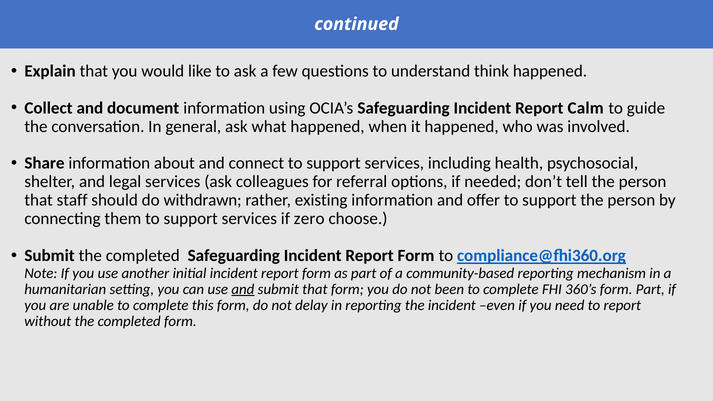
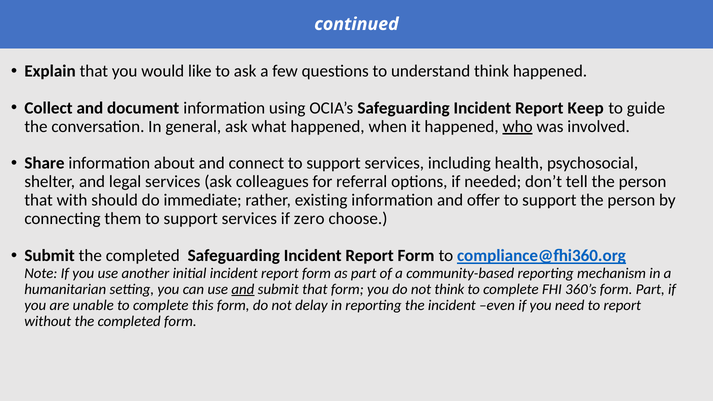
Calm: Calm -> Keep (586, 108)
who underline: none -> present (518, 126)
staff: staff -> with (72, 200)
withdrawn: withdrawn -> immediate (203, 200)
not been: been -> think (449, 289)
